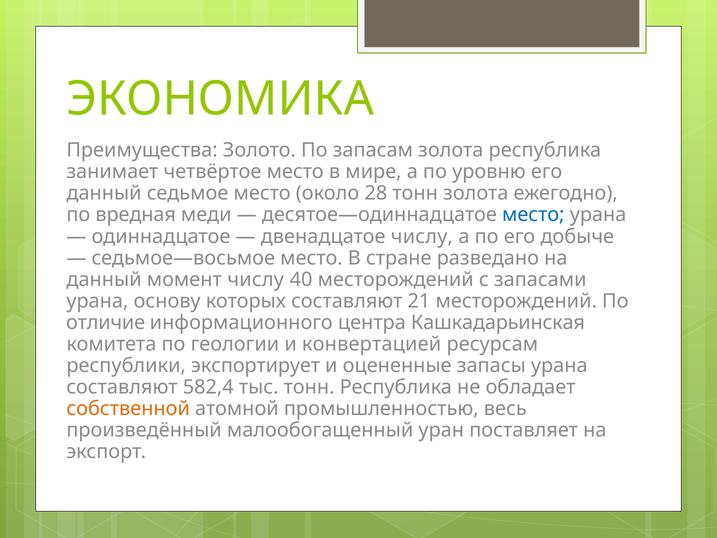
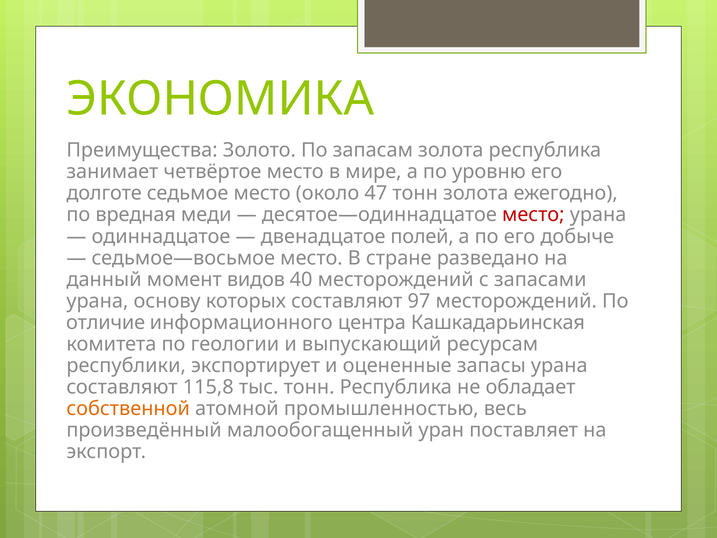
данный: данный -> долготе (104, 193)
28: 28 -> 47 (376, 193)
место colour: blue -> red (533, 215)
двенадцатое числу: числу -> полей (422, 236)
момент числу: числу -> видов (256, 279)
21: 21 -> 97 (419, 301)
конвертацией: конвертацией -> выпускающий (372, 344)
582,4: 582,4 -> 115,8 (208, 387)
